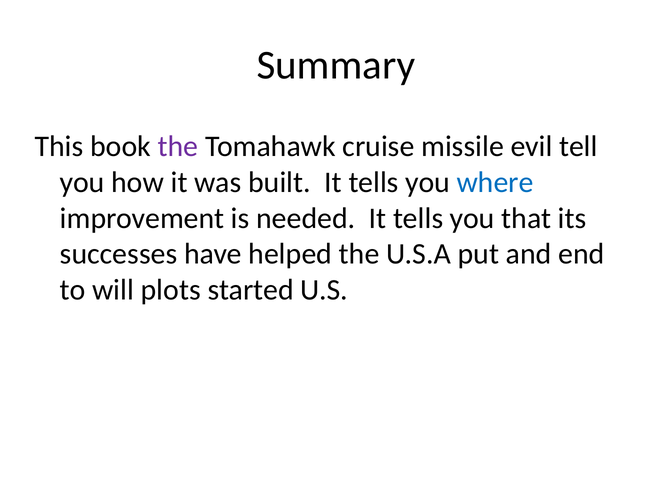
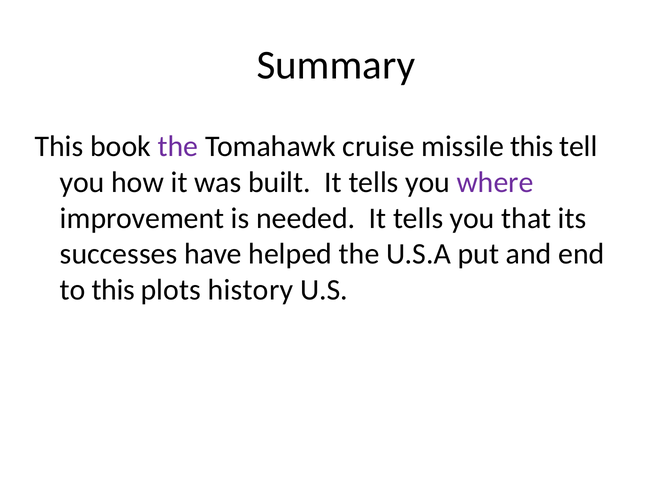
missile evil: evil -> this (532, 147)
where colour: blue -> purple (495, 182)
to will: will -> this (113, 290)
started: started -> history (250, 290)
